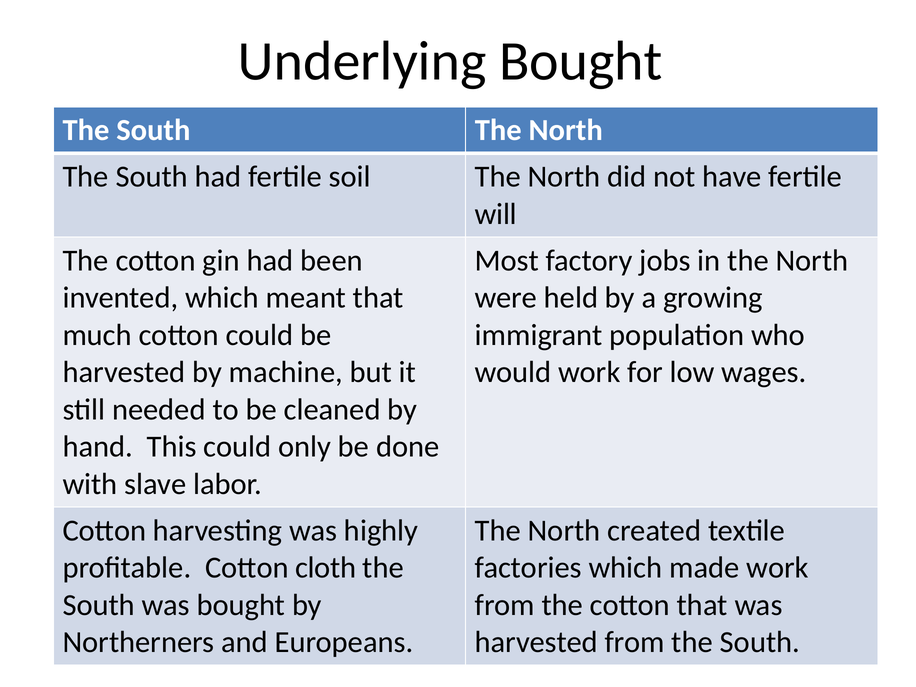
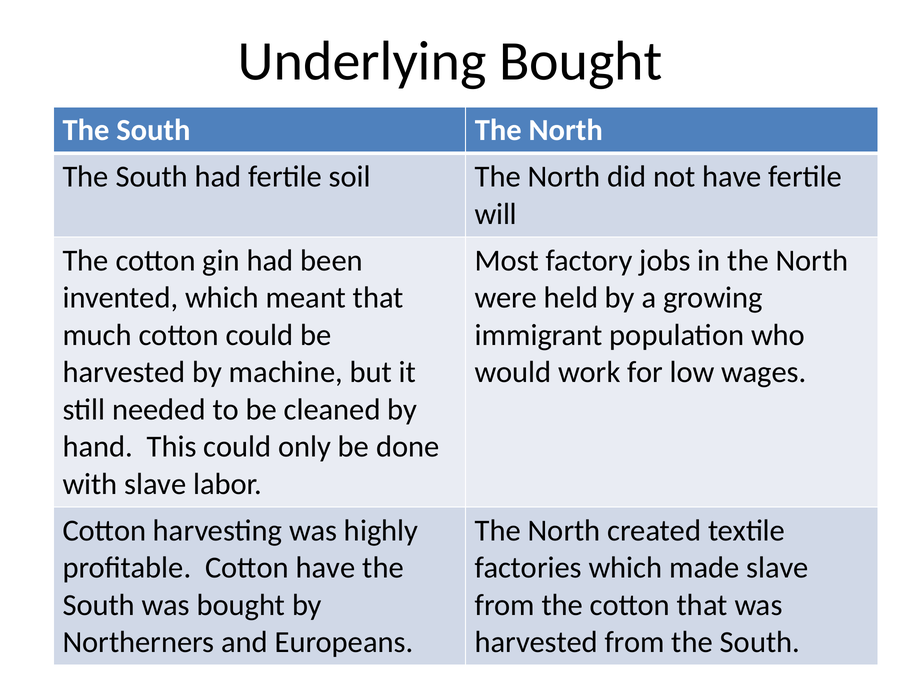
Cotton cloth: cloth -> have (325, 568)
made work: work -> slave (777, 568)
